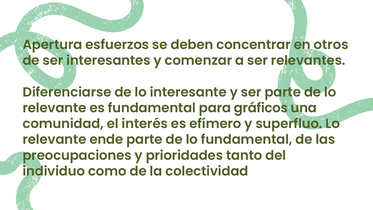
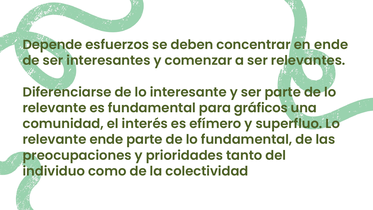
Apertura: Apertura -> Depende (52, 45)
en otros: otros -> ende (331, 45)
